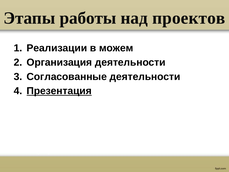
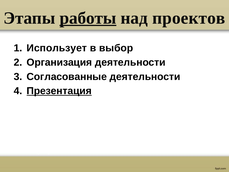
работы underline: none -> present (88, 18)
Реализации: Реализации -> Использует (57, 48)
можем: можем -> выбор (116, 48)
